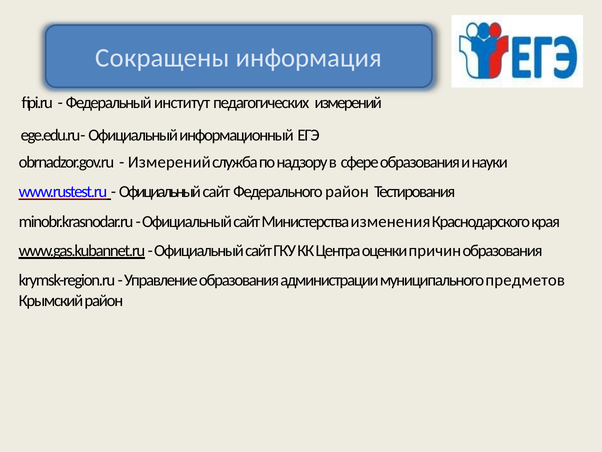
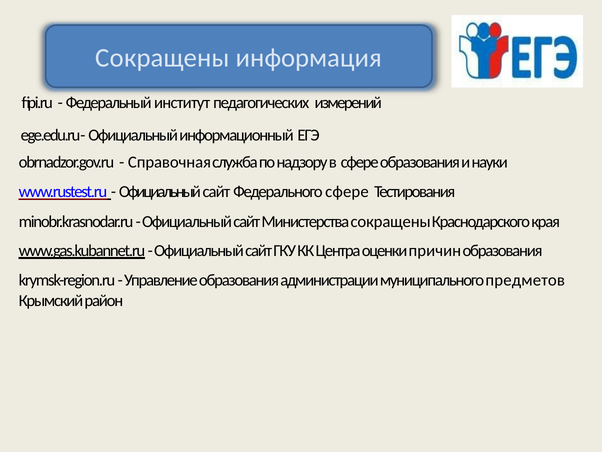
Измерений: Измерений -> Справочная (169, 162)
Федерального район: район -> сфере (347, 192)
Министерства изменения: изменения -> сокращены (391, 221)
